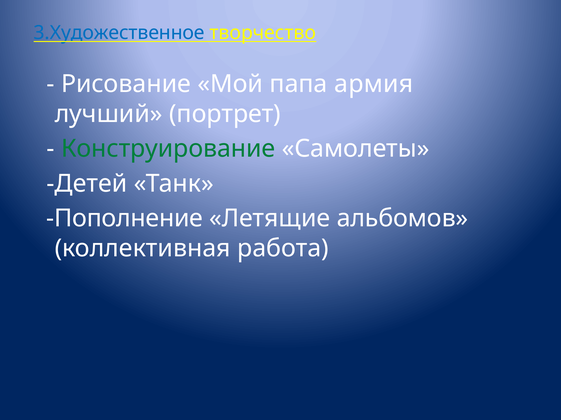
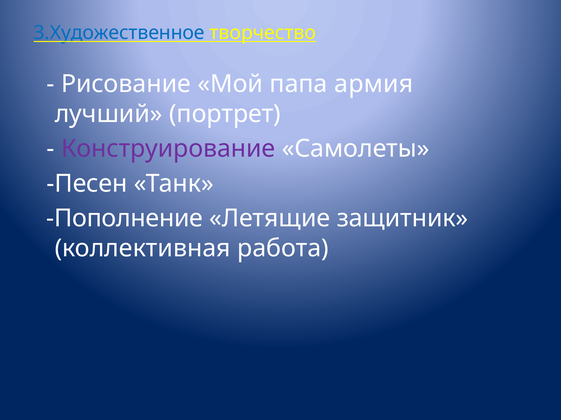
Конструирование colour: green -> purple (168, 149)
Детей: Детей -> Песен (87, 184)
альбомов: альбомов -> защитник (403, 219)
